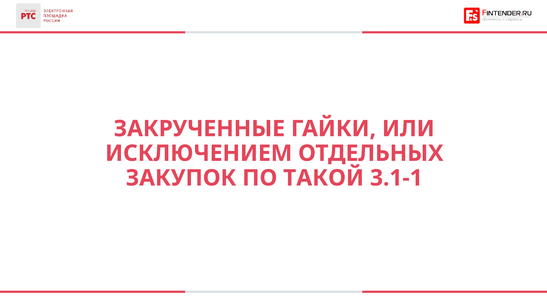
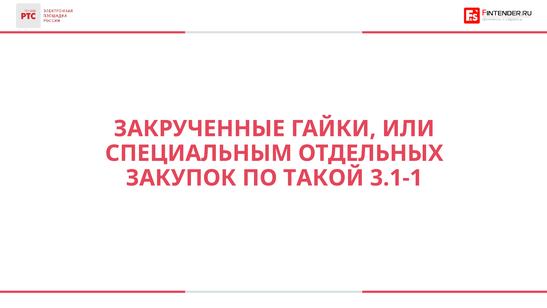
ИСКЛЮЧЕНИЕМ: ИСКЛЮЧЕНИЕМ -> СПЕЦИАЛЬНЫМ (199, 153)
